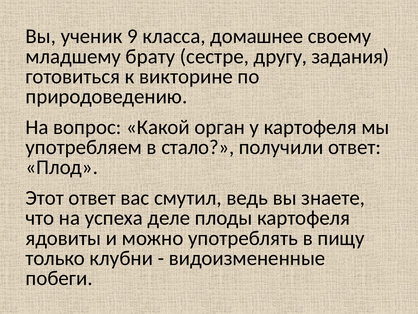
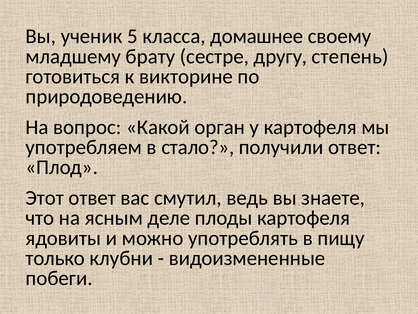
9: 9 -> 5 (132, 36)
задания: задания -> степень (350, 56)
успеха: успеха -> ясным (114, 218)
